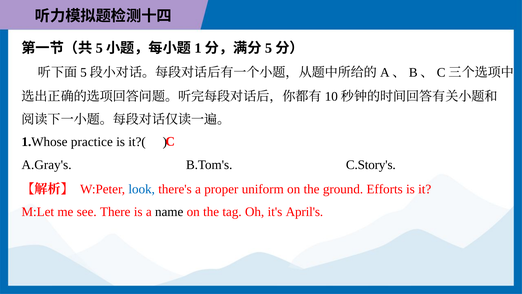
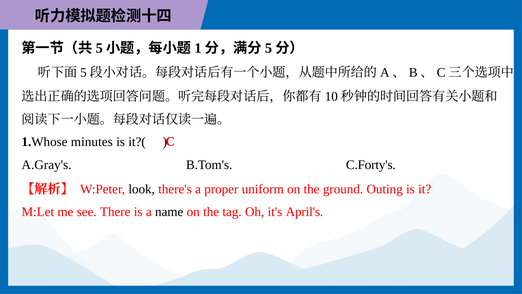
practice: practice -> minutes (92, 142)
C.Story's: C.Story's -> C.Forty's (371, 165)
look colour: blue -> black (142, 189)
Efforts: Efforts -> Outing (385, 189)
